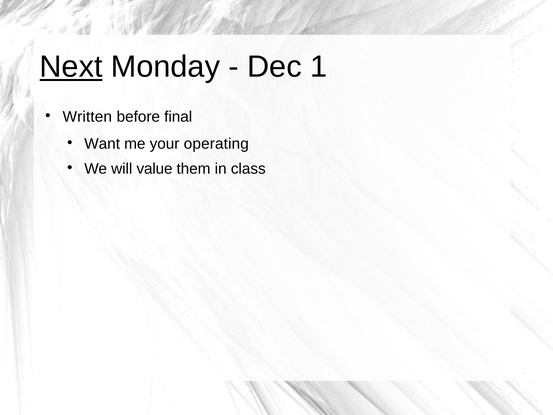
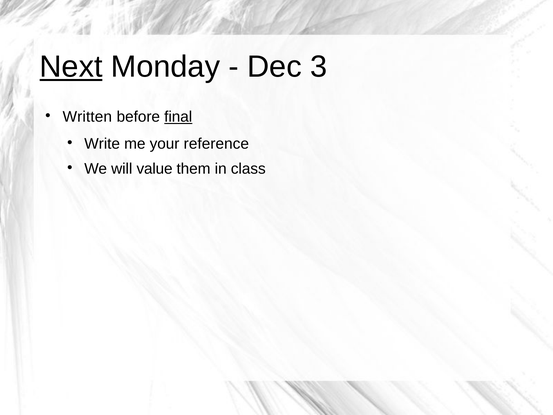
1: 1 -> 3 (319, 67)
final underline: none -> present (178, 117)
Want: Want -> Write (102, 144)
operating: operating -> reference (216, 144)
